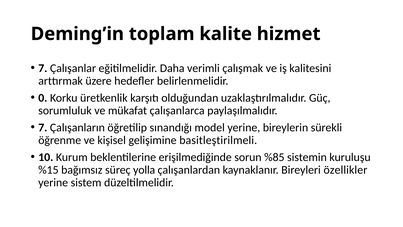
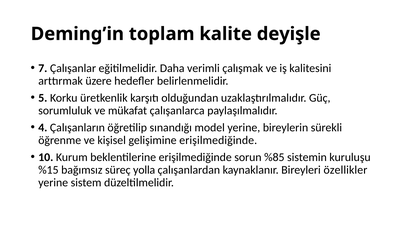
hizmet: hizmet -> deyişle (289, 34)
0: 0 -> 5 (43, 98)
7: 7 -> 4 (43, 127)
gelişimine basitleştirilmeli: basitleştirilmeli -> erişilmediğinde (218, 140)
